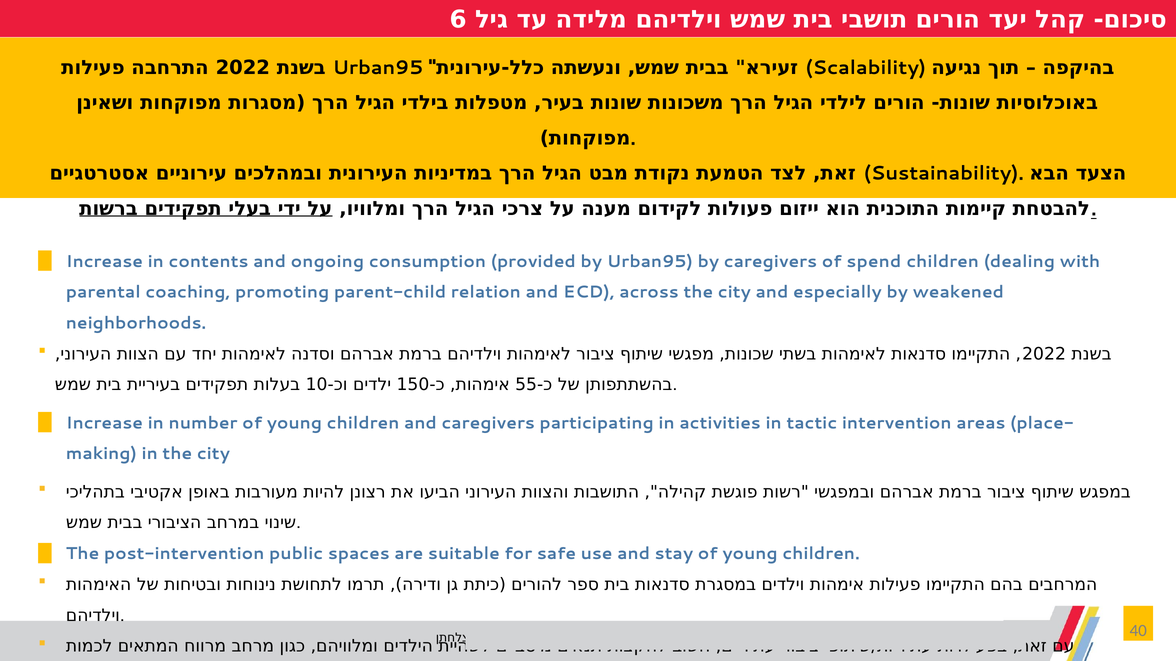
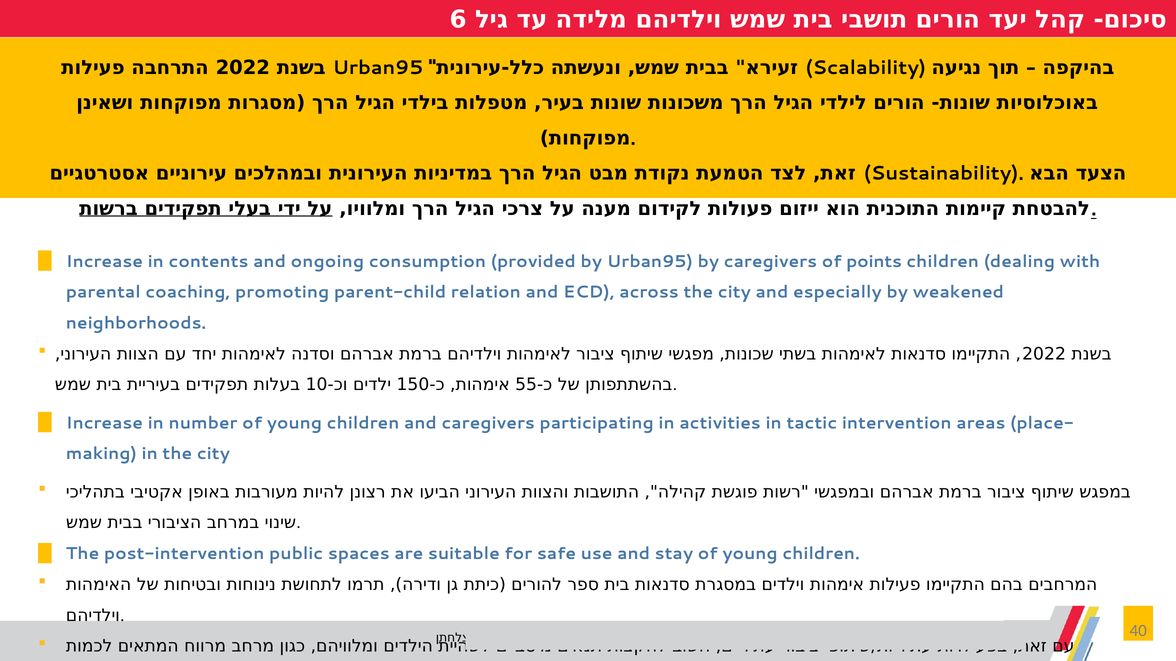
spend: spend -> points (874, 262)
